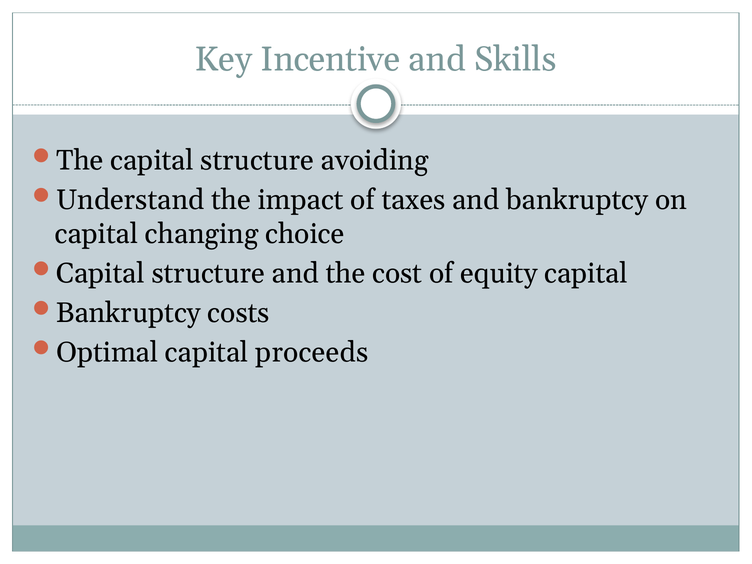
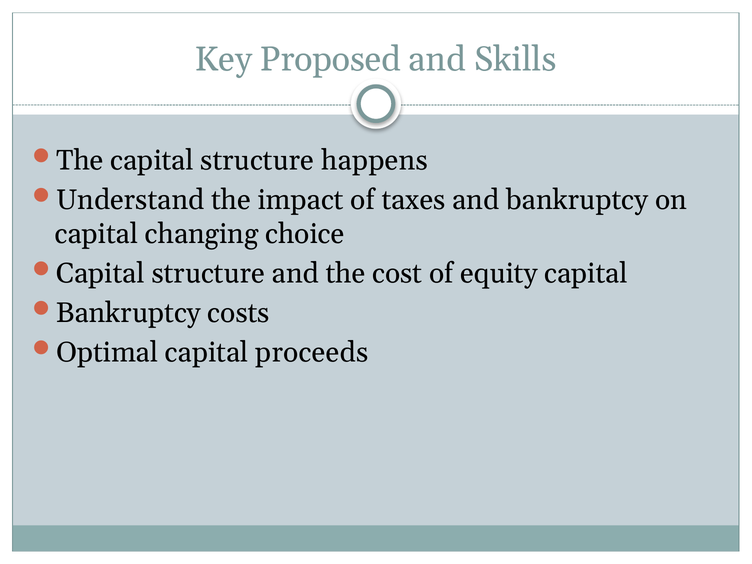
Incentive: Incentive -> Proposed (330, 59)
avoiding: avoiding -> happens (375, 160)
